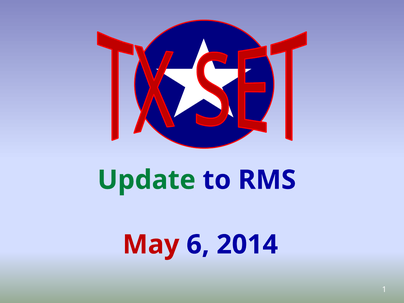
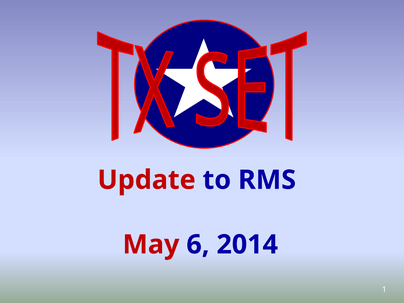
Update colour: green -> red (147, 180)
